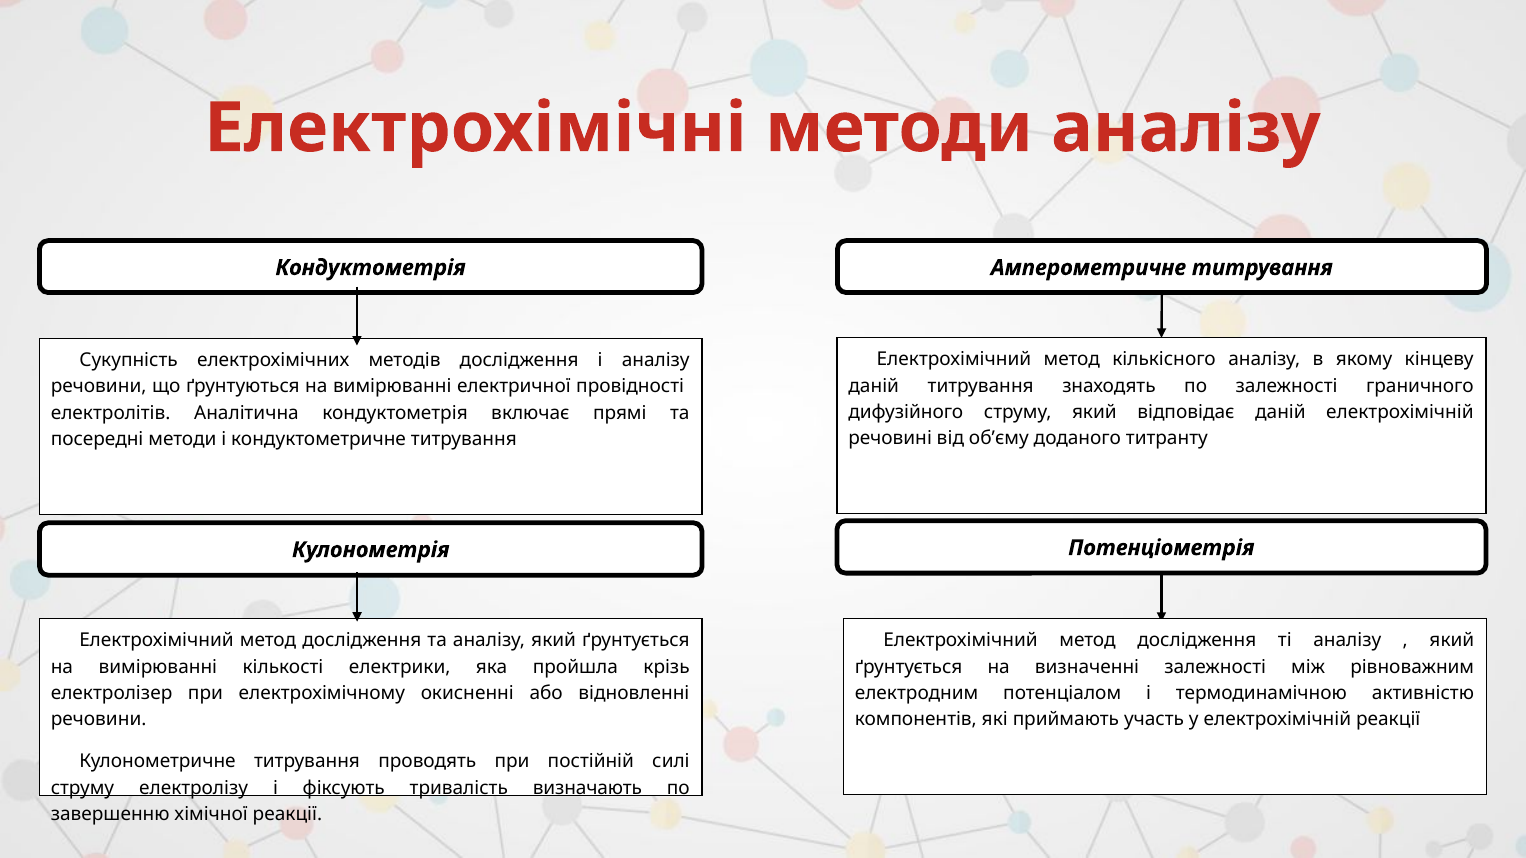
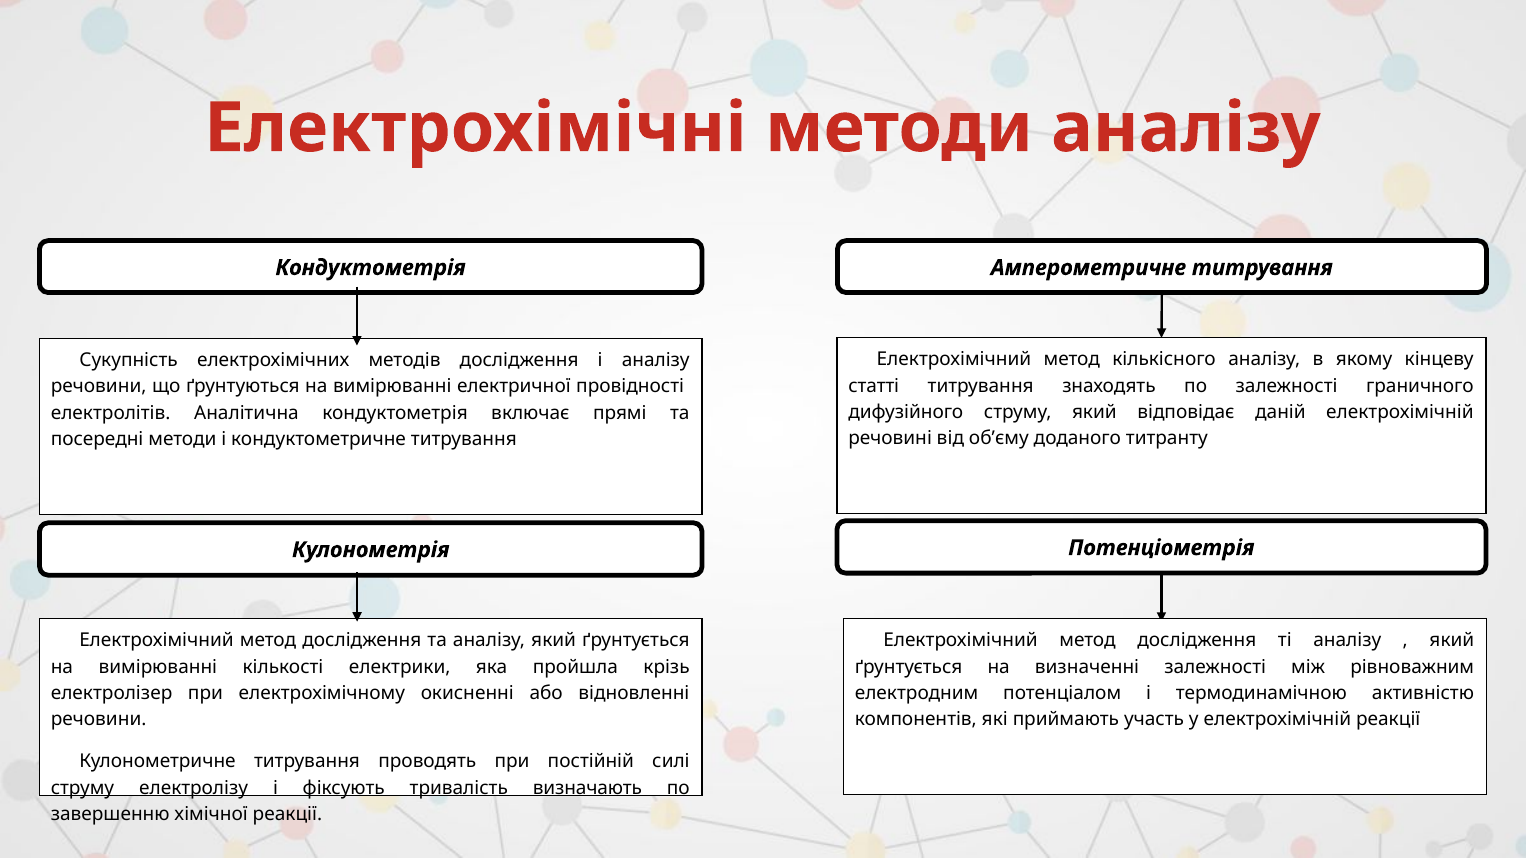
даній: даній -> статті (874, 386)
